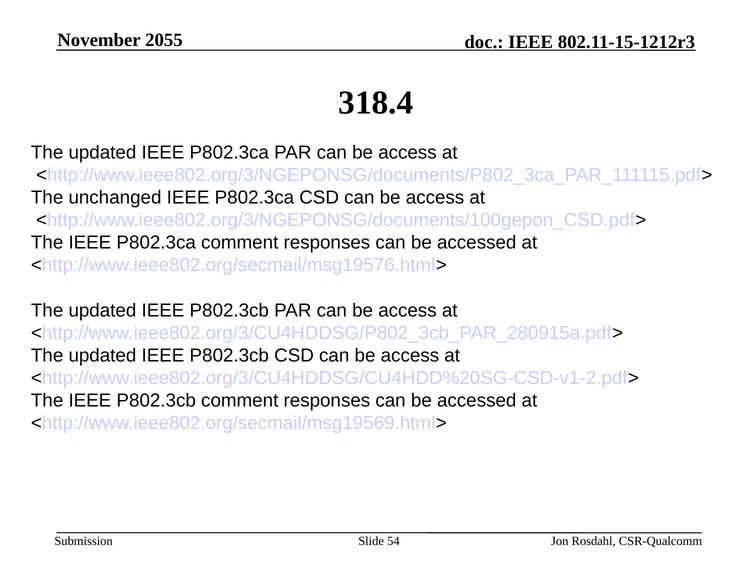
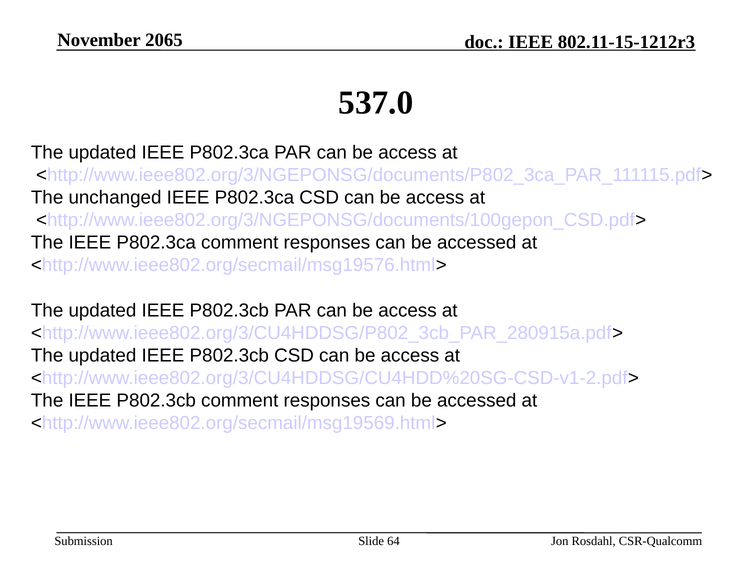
2055: 2055 -> 2065 (164, 40)
318.4: 318.4 -> 537.0 (376, 103)
54: 54 -> 64 (393, 541)
